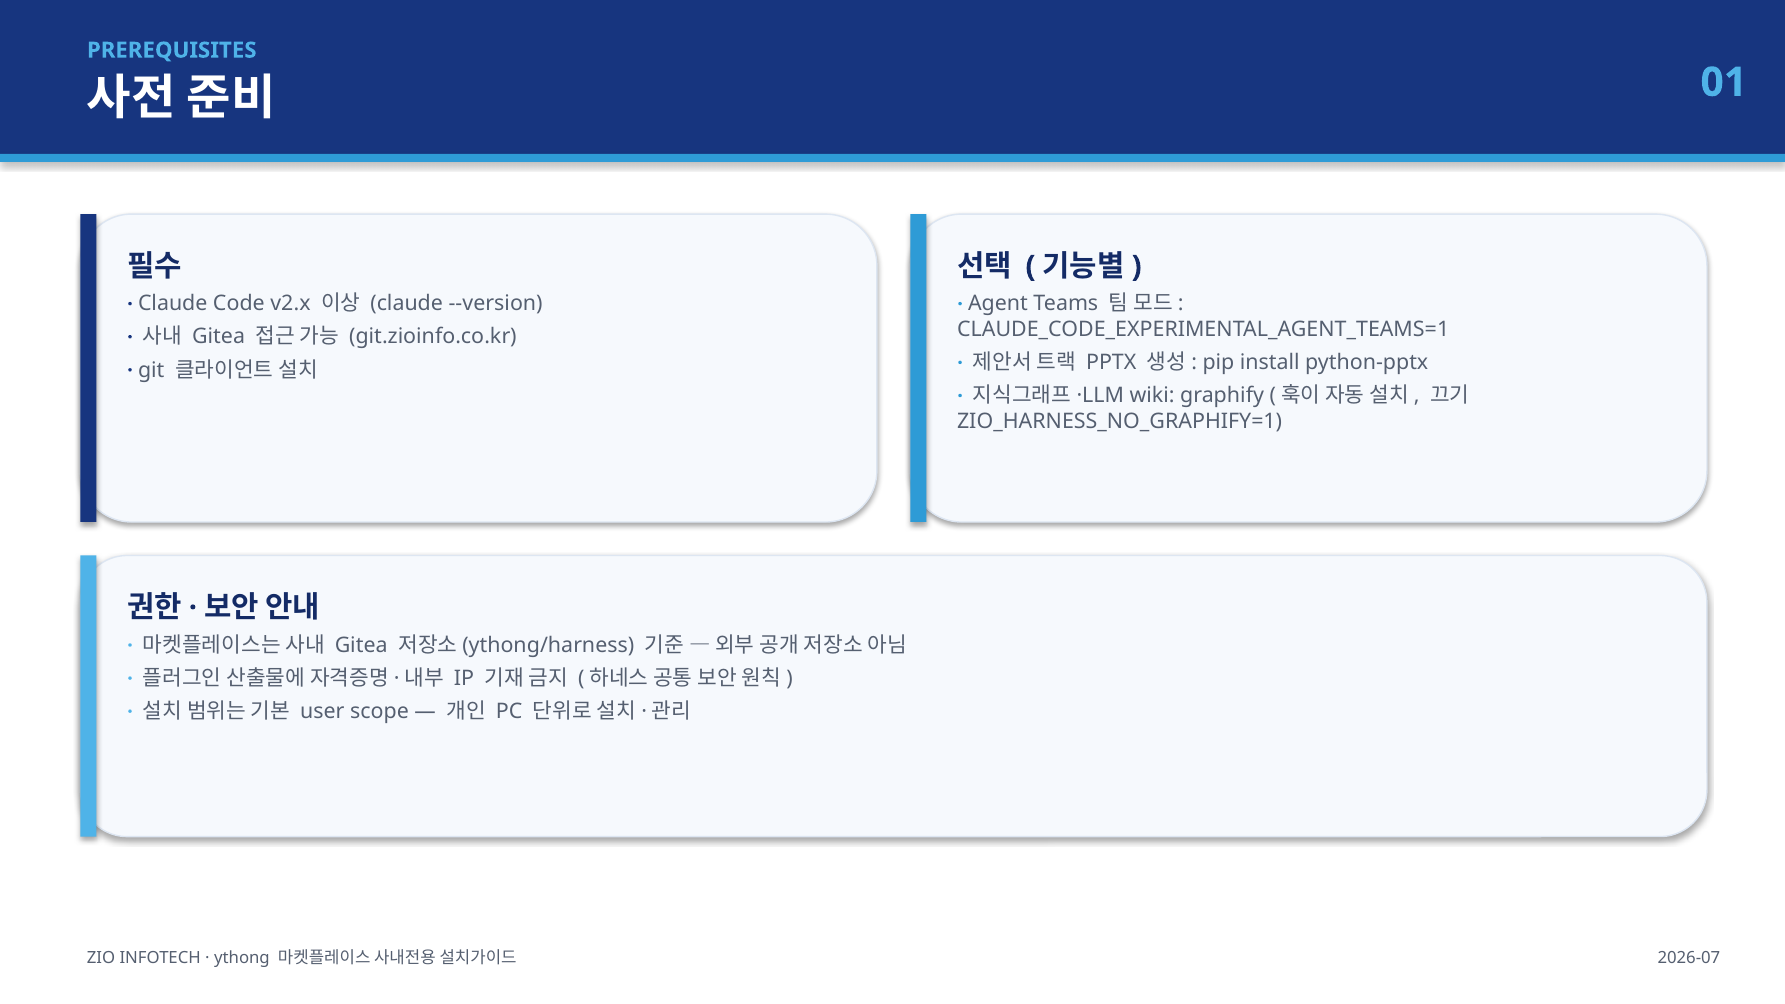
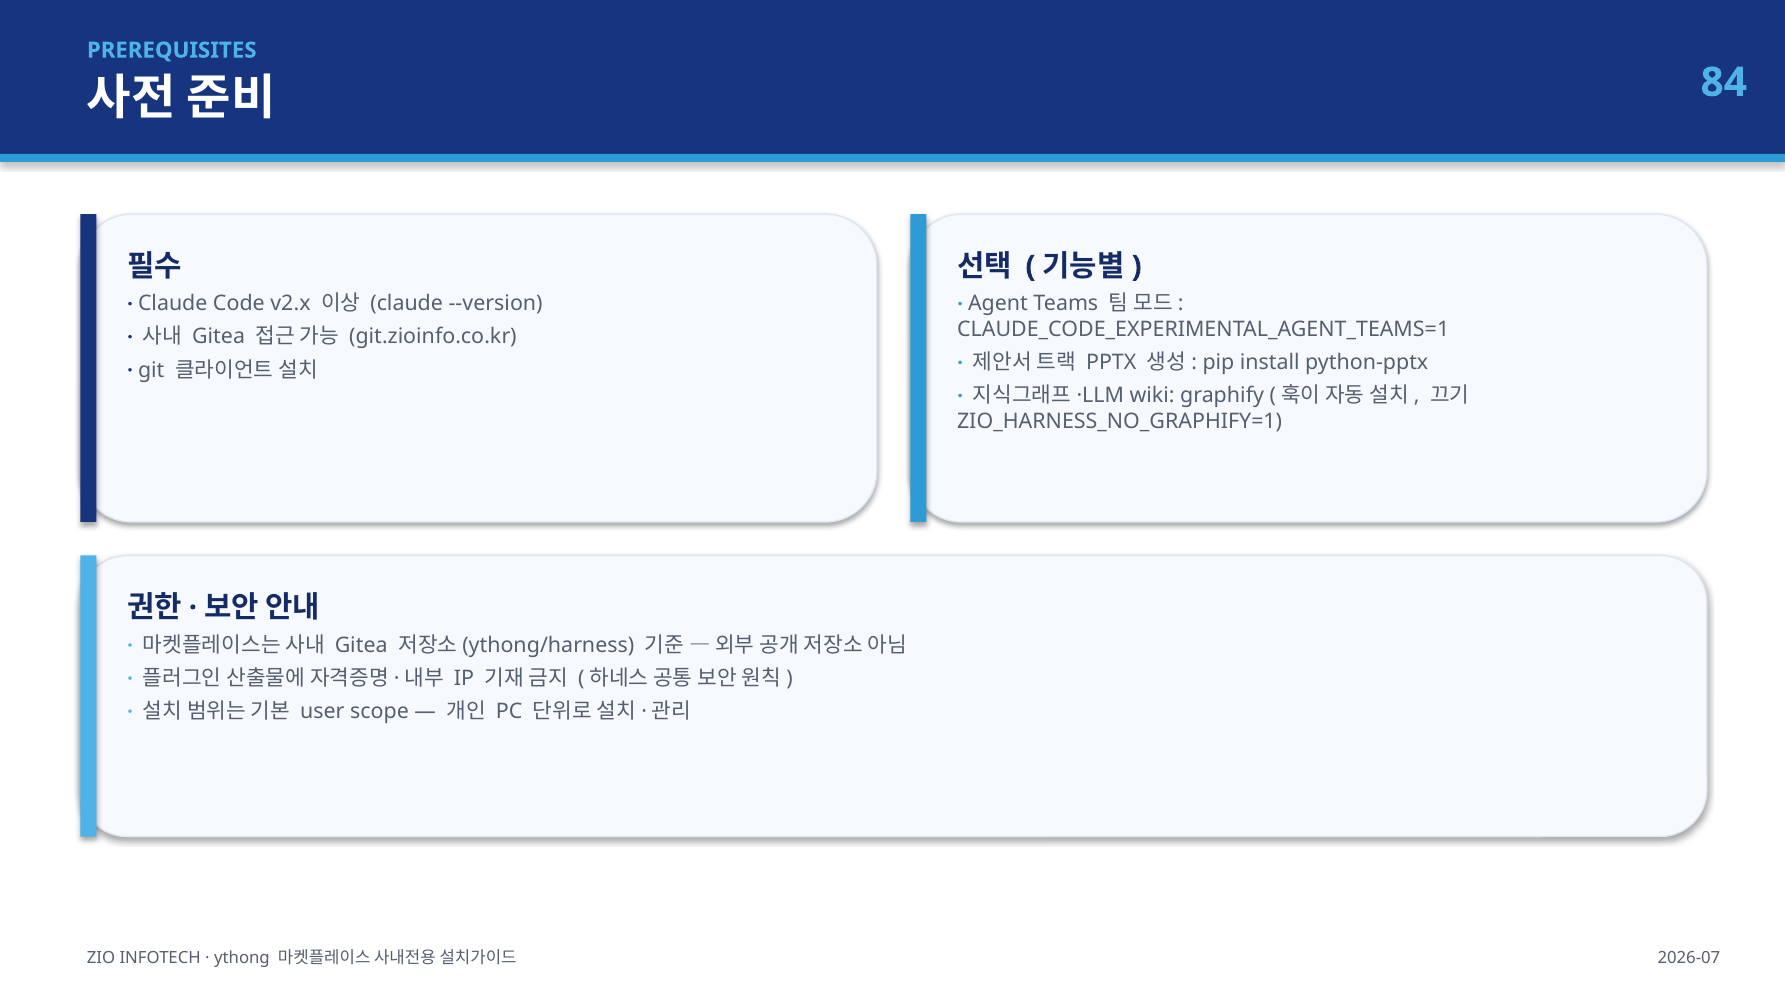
01: 01 -> 84 (1724, 82)
